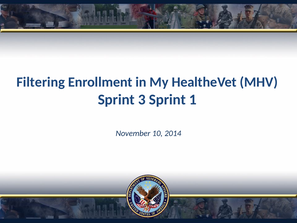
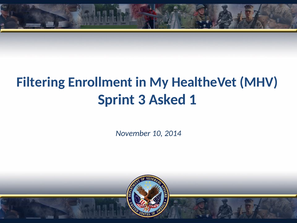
3 Sprint: Sprint -> Asked (167, 99)
